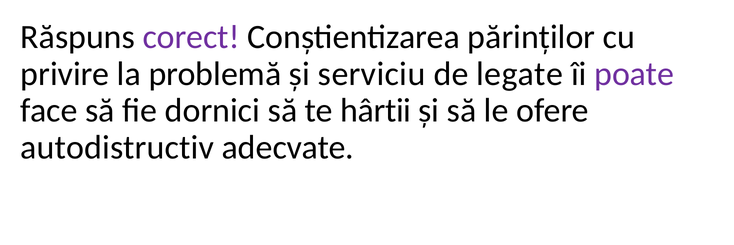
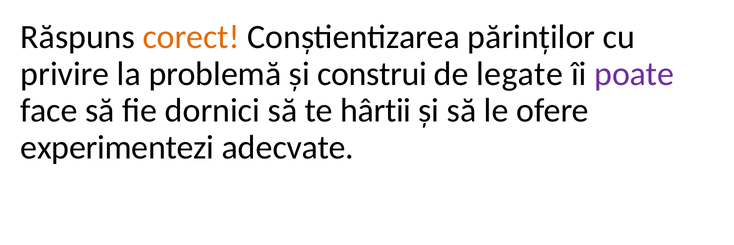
corect colour: purple -> orange (191, 37)
serviciu: serviciu -> construi (372, 74)
autodistructiv: autodistructiv -> experimentezi (117, 147)
